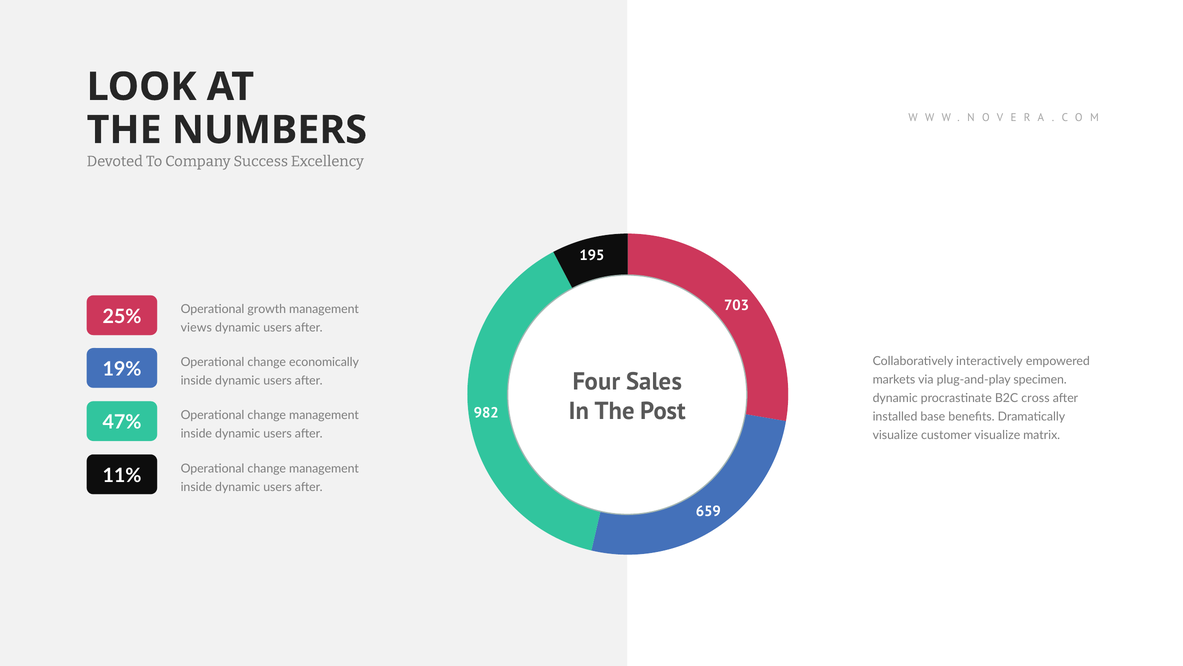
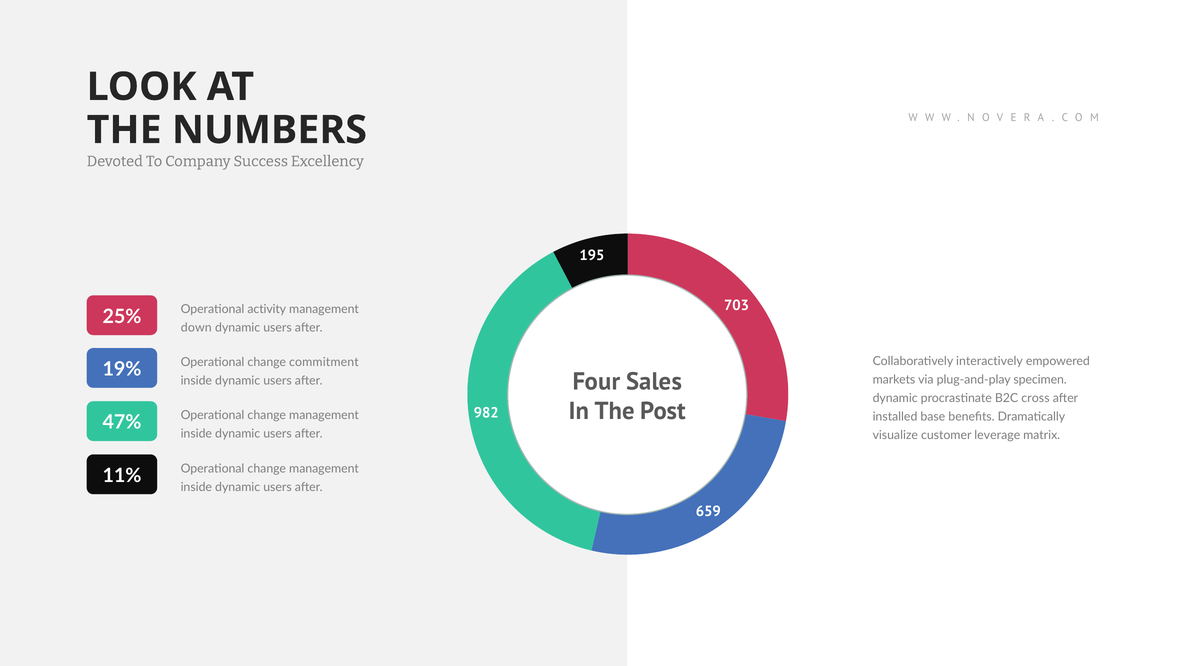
growth: growth -> activity (267, 309)
views: views -> down (196, 328)
economically: economically -> commitment (324, 362)
customer visualize: visualize -> leverage (997, 435)
